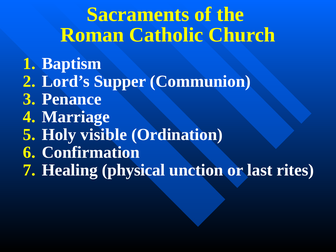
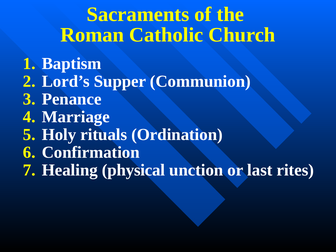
visible: visible -> rituals (104, 135)
